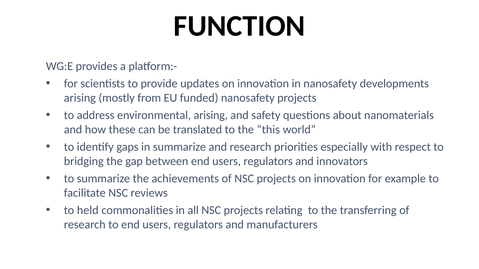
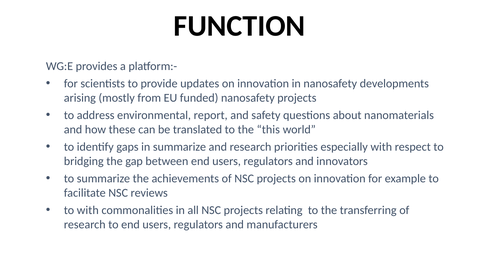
environmental arising: arising -> report (211, 115)
to held: held -> with (88, 211)
